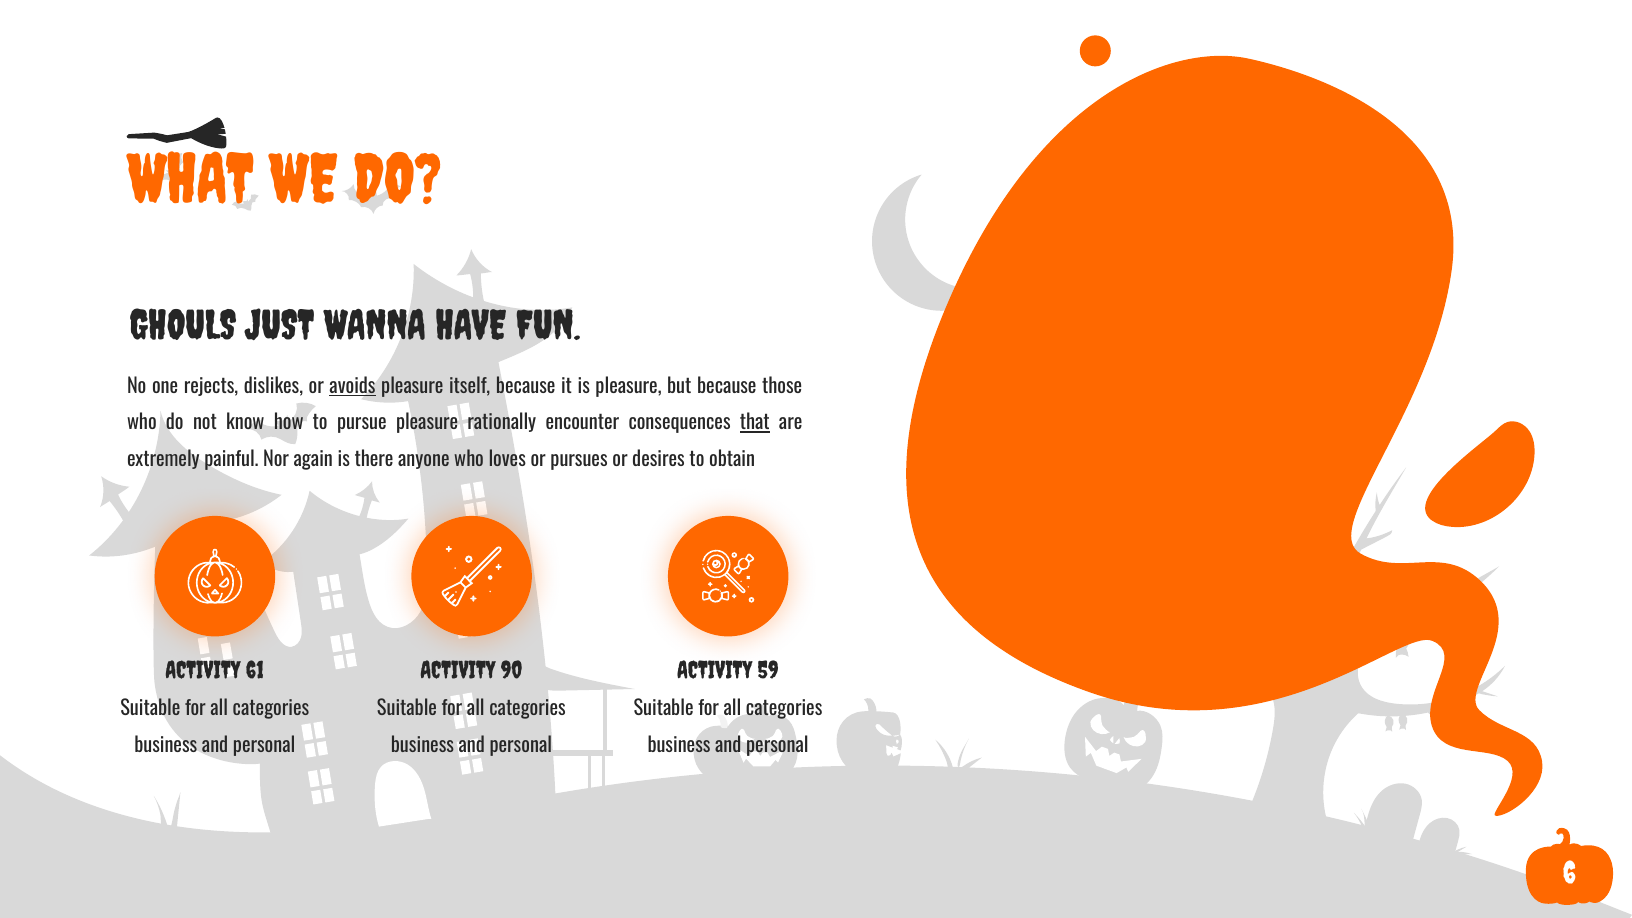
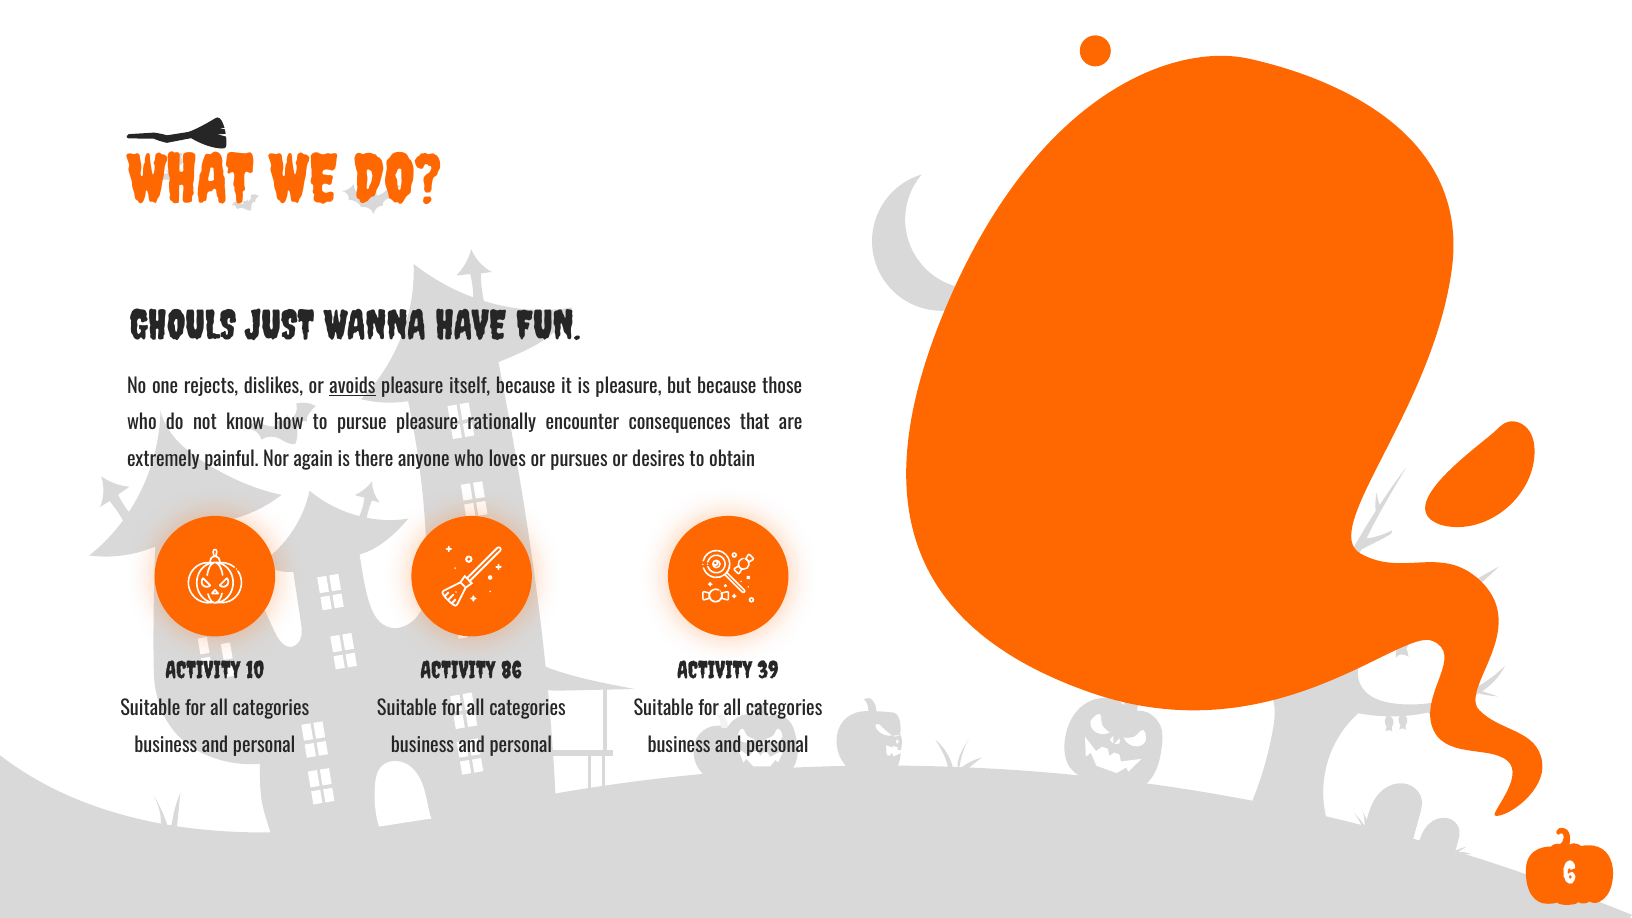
that underline: present -> none (755, 423)
61: 61 -> 10 (255, 671)
90: 90 -> 86 (511, 671)
59: 59 -> 39 (768, 671)
